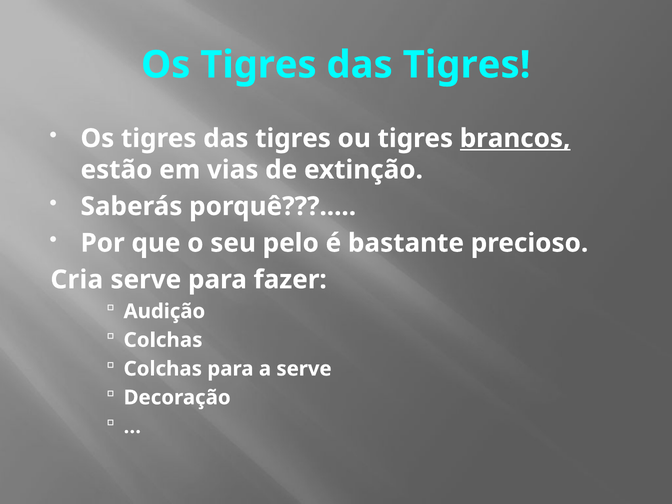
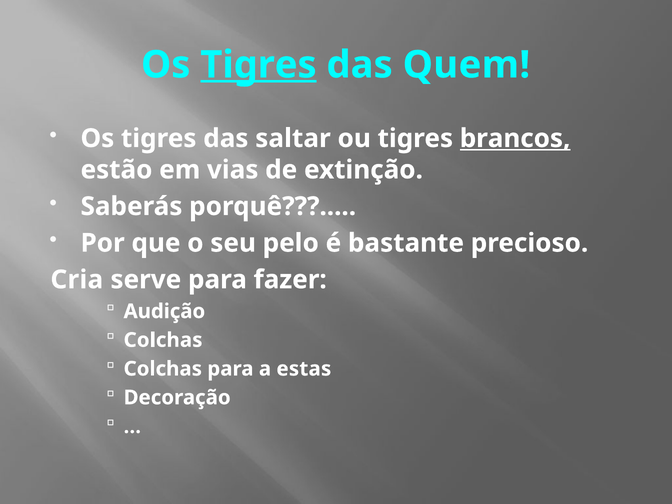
Tigres underline: none -> present (259, 65)
Tigres: Tigres -> Quem (466, 65)
tigres: tigres -> saltar (293, 138)
a serve: serve -> estas (304, 369)
